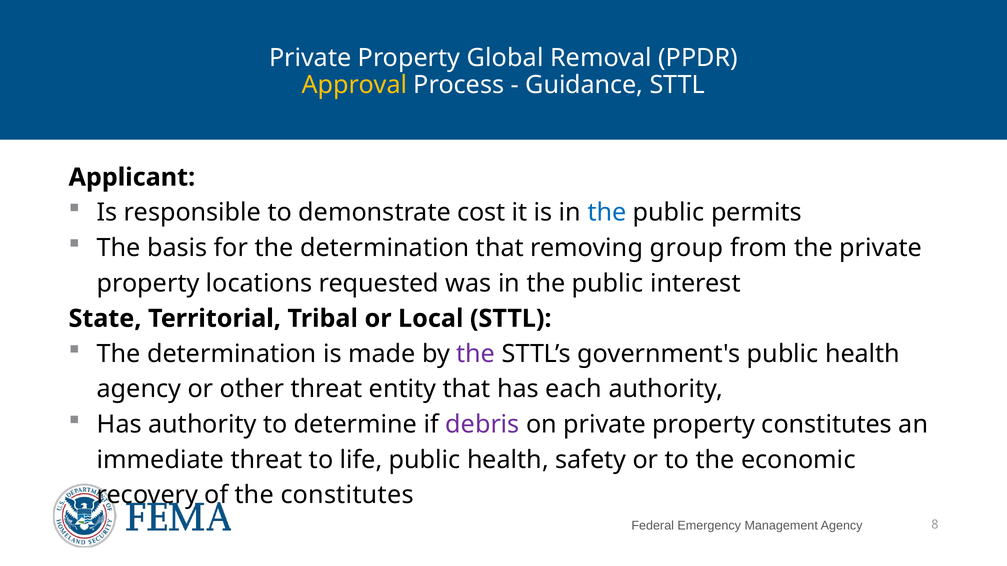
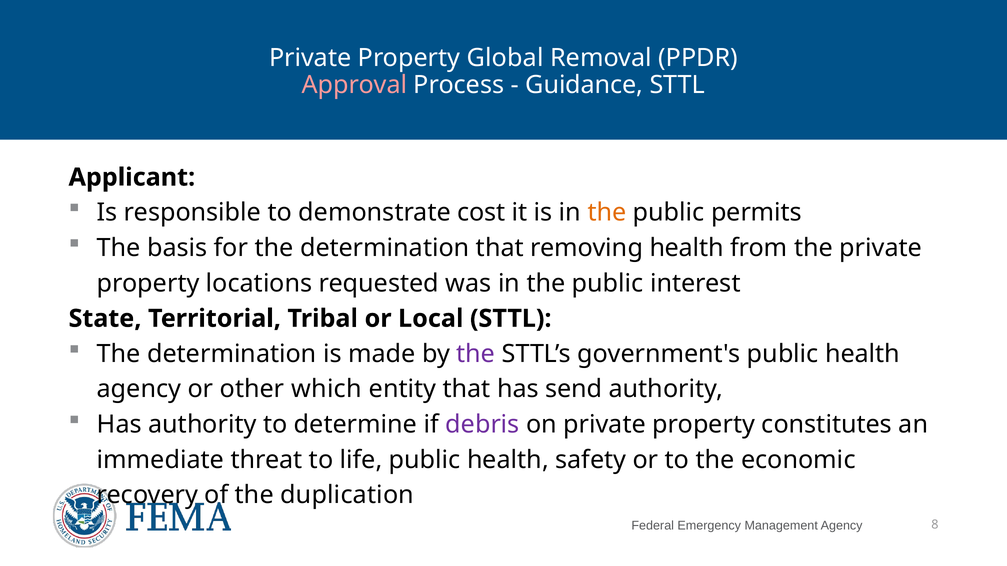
Approval colour: yellow -> pink (355, 85)
the colour: blue -> orange (607, 213)
removing group: group -> health (687, 248)
other threat: threat -> which (327, 389)
each: each -> send (574, 389)
the constitutes: constitutes -> duplication (347, 495)
